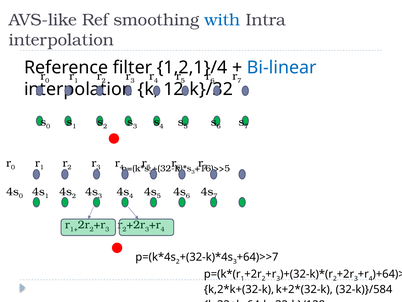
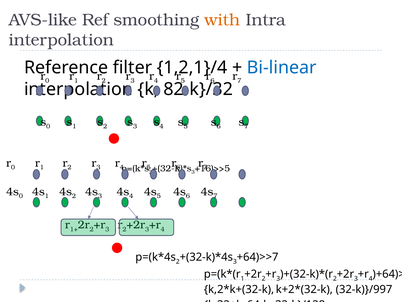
with colour: blue -> orange (222, 20)
12-k}/32: 12-k}/32 -> 82-k}/32 (198, 89)
32-k)}/584: 32-k)}/584 -> 32-k)}/997 (364, 289)
